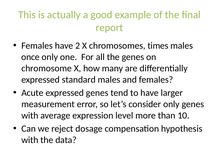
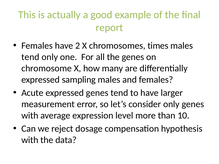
once: once -> tend (30, 57)
standard: standard -> sampling (79, 80)
